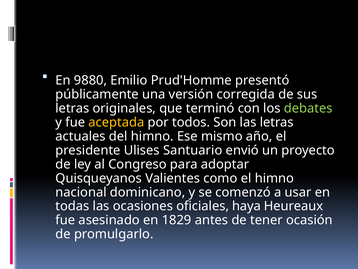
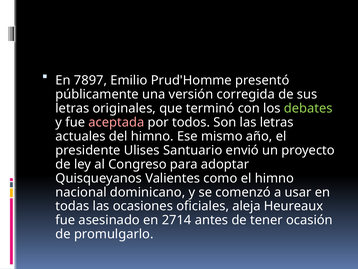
9880: 9880 -> 7897 (90, 80)
aceptada colour: yellow -> pink (116, 122)
haya: haya -> aleja (246, 206)
1829: 1829 -> 2714 (177, 220)
